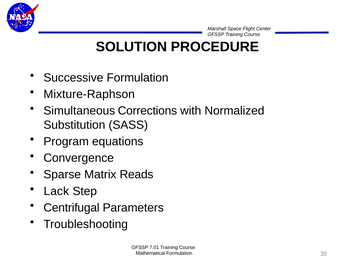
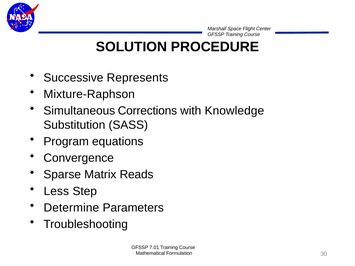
Successive Formulation: Formulation -> Represents (137, 78)
Normalized: Normalized -> Knowledge (234, 111)
Lack: Lack -> Less (56, 191)
Centrifugal: Centrifugal -> Determine (71, 208)
